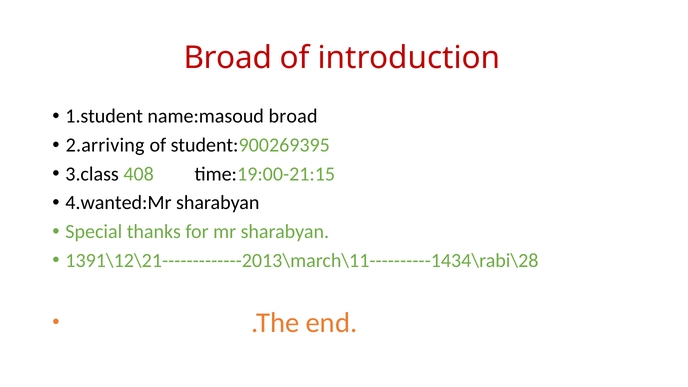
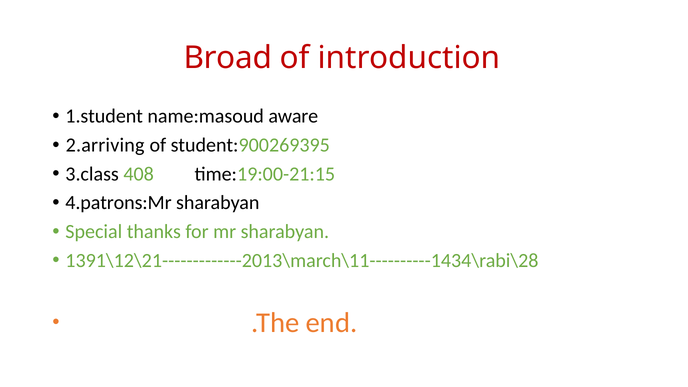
name:masoud broad: broad -> aware (293, 116)
4.wanted:Mr: 4.wanted:Mr -> 4.patrons:Mr (118, 203)
